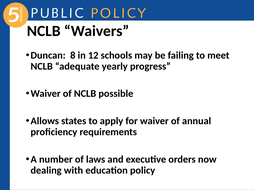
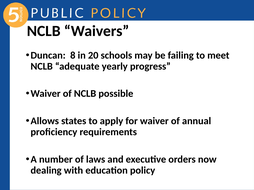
12: 12 -> 20 (93, 55)
